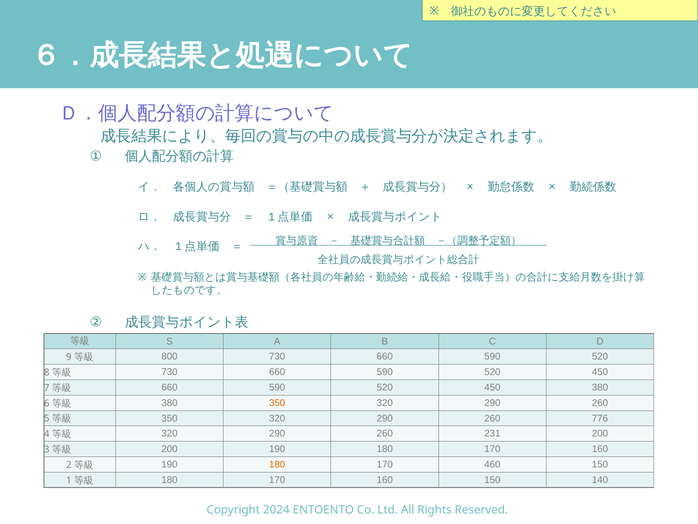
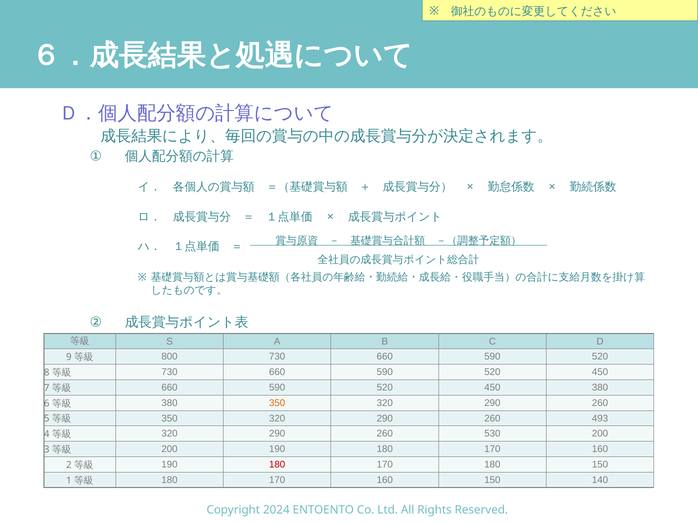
776: 776 -> 493 (600, 418)
231: 231 -> 530 (492, 433)
180 colour: orange -> red (277, 464)
170 460: 460 -> 180 (492, 464)
